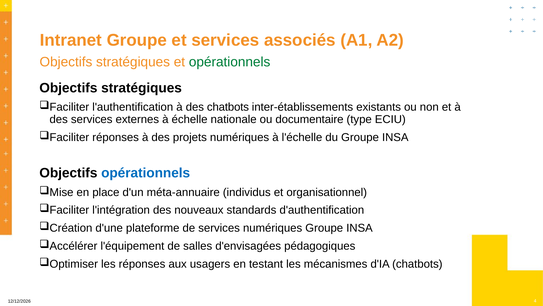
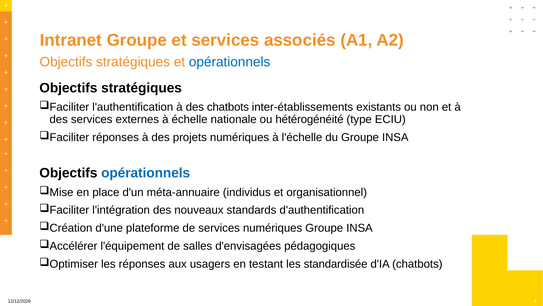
opérationnels colour: green -> blue (230, 62)
documentaire: documentaire -> hétérogénéité (309, 119)
mécanismes: mécanismes -> standardisée (336, 263)
